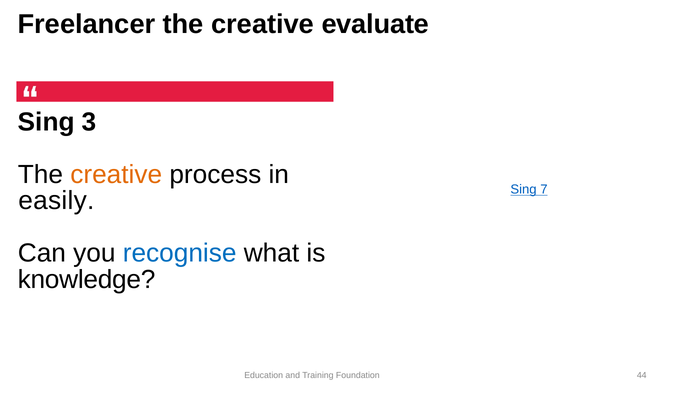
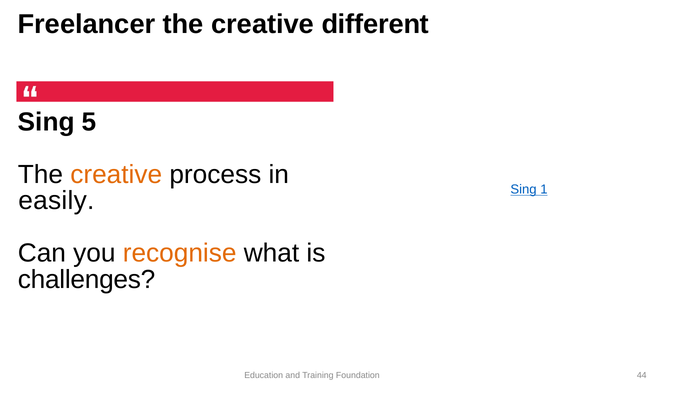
evaluate: evaluate -> different (375, 24)
3: 3 -> 5 (89, 122)
7: 7 -> 1 (544, 190)
recognise colour: blue -> orange (180, 254)
knowledge: knowledge -> challenges (87, 280)
